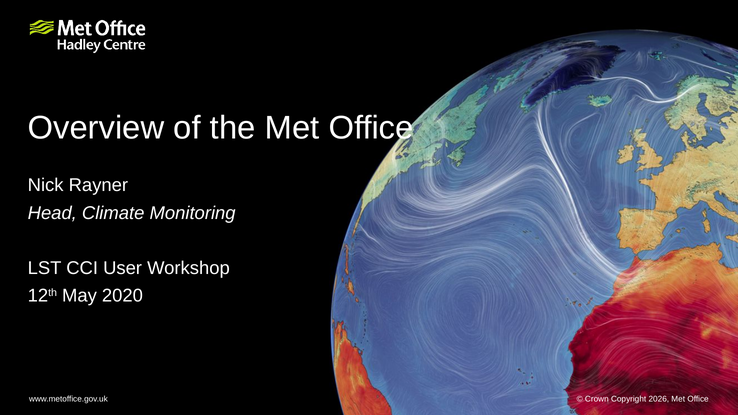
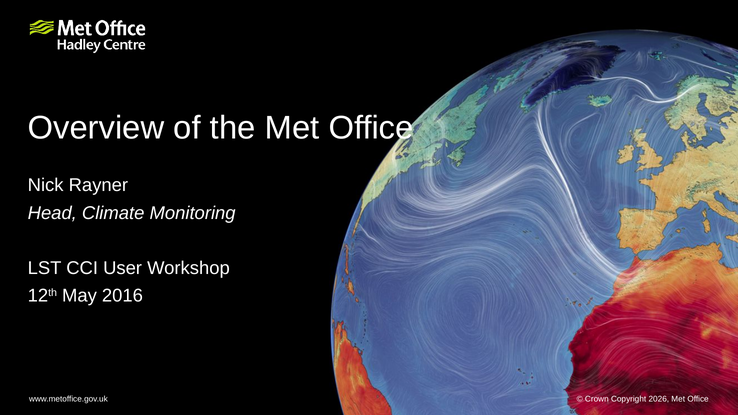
2020: 2020 -> 2016 (122, 296)
